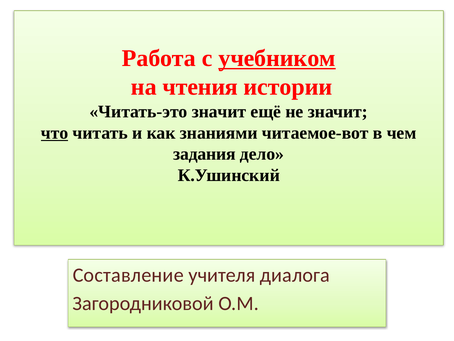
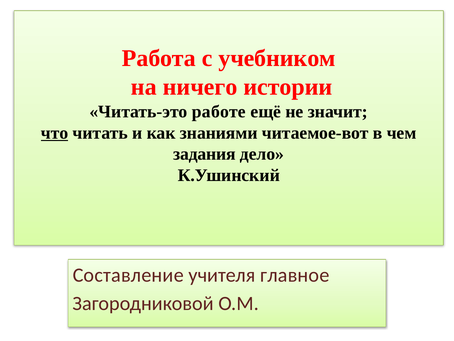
учебником underline: present -> none (277, 58)
чтения: чтения -> ничего (200, 87)
Читать-это значит: значит -> работе (219, 111)
диалога: диалога -> главное (295, 275)
